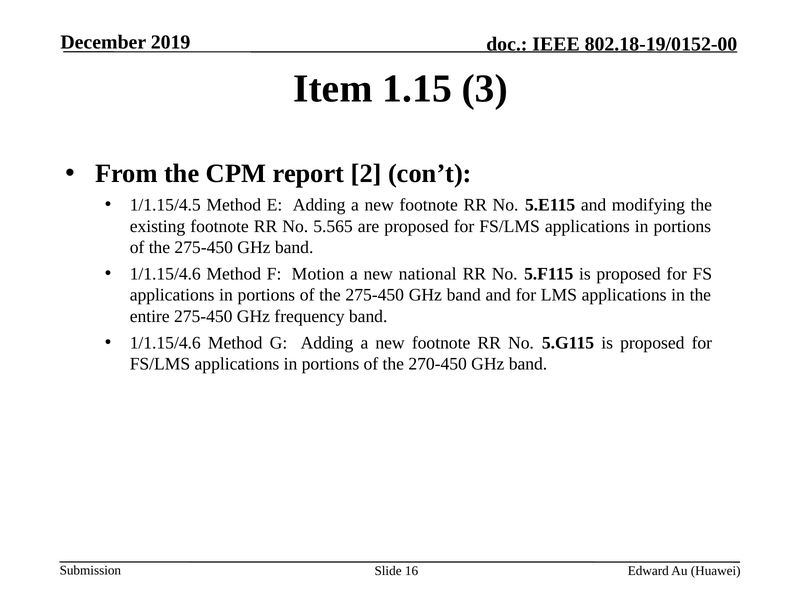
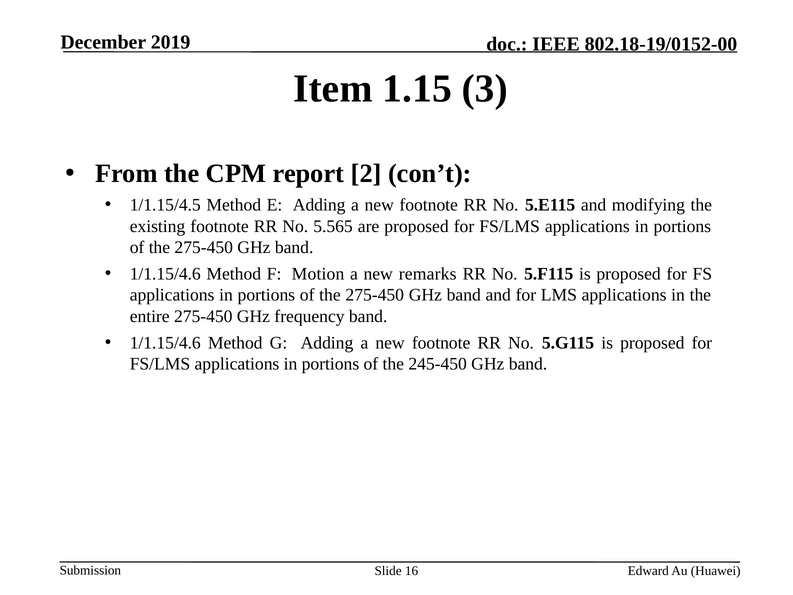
national: national -> remarks (428, 274)
270-450: 270-450 -> 245-450 (438, 364)
